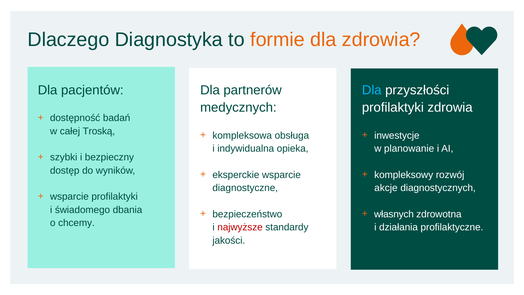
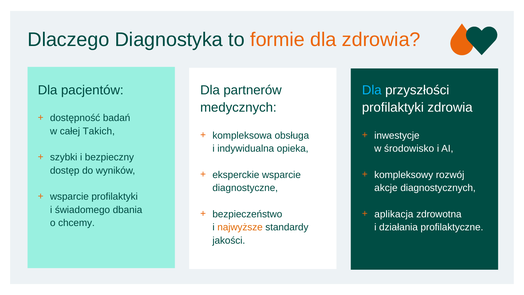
Troską: Troską -> Takich (99, 131)
planowanie: planowanie -> środowisko (409, 149)
własnych: własnych -> aplikacja (394, 214)
najwyższe colour: red -> orange (240, 227)
